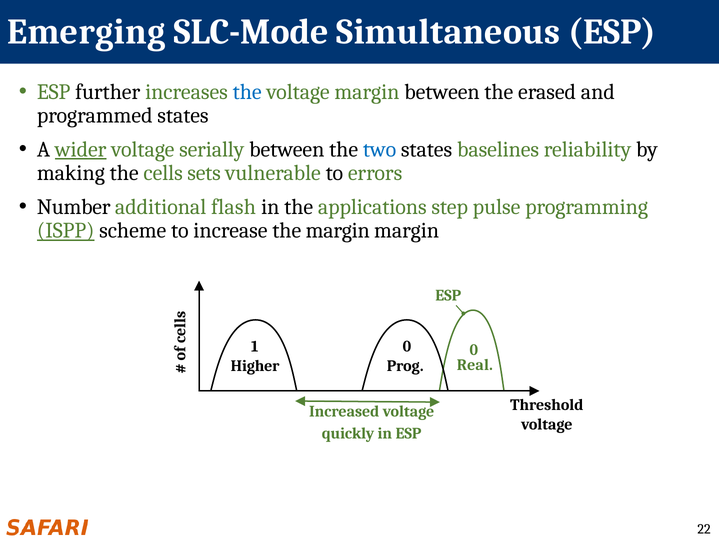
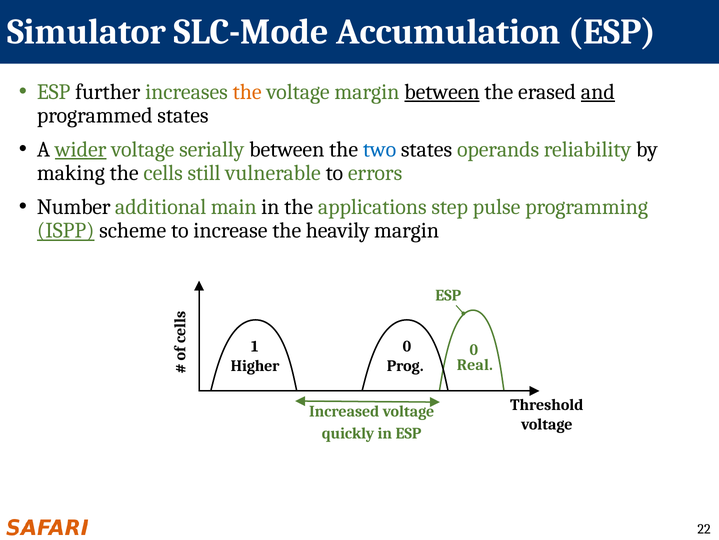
Emerging: Emerging -> Simulator (87, 32)
Simultaneous: Simultaneous -> Accumulation (448, 32)
the colour: blue -> orange (247, 92)
between underline: none -> present (442, 92)
and underline: none -> present (598, 92)
baselines: baselines -> operands (498, 149)
sets: sets -> still (204, 173)
flash: flash -> main (234, 207)
the margin: margin -> heavily (338, 230)
